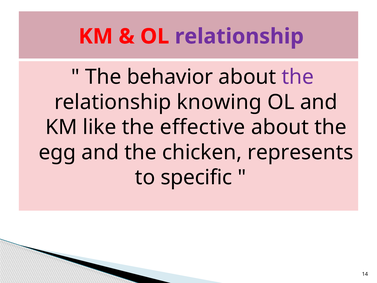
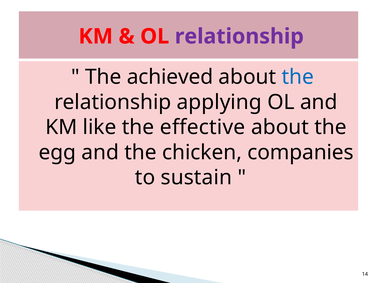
behavior: behavior -> achieved (170, 77)
the colour: purple -> blue (298, 77)
knowing: knowing -> applying (219, 102)
represents: represents -> companies (301, 152)
specific: specific -> sustain (196, 177)
